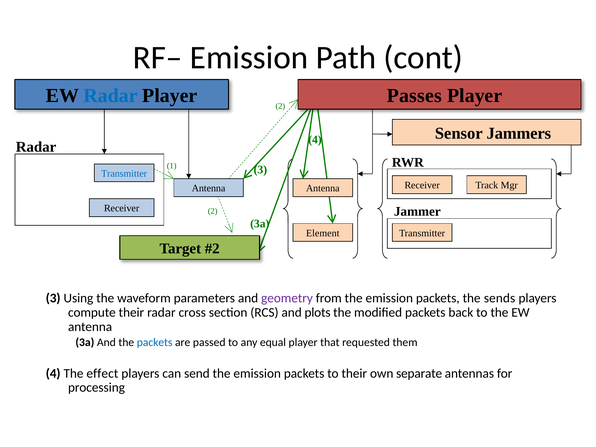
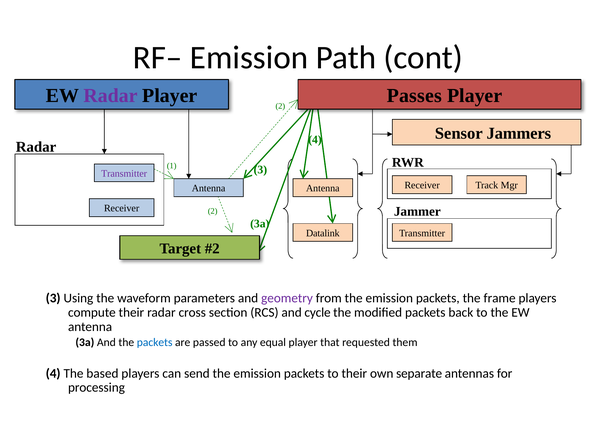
Radar colour: blue -> purple (111, 96)
Transmitter colour: blue -> purple (124, 173)
Element: Element -> Datalink (323, 233)
sends: sends -> frame (500, 298)
plots: plots -> cycle (318, 312)
effect: effect -> based (102, 373)
